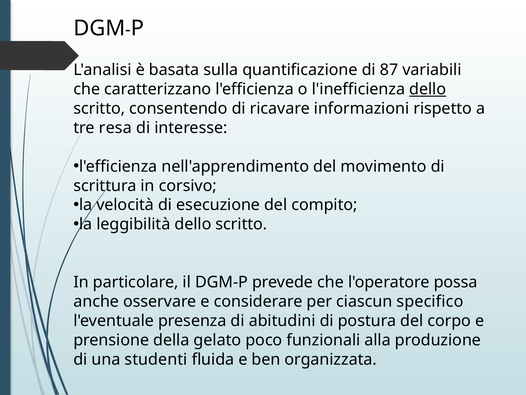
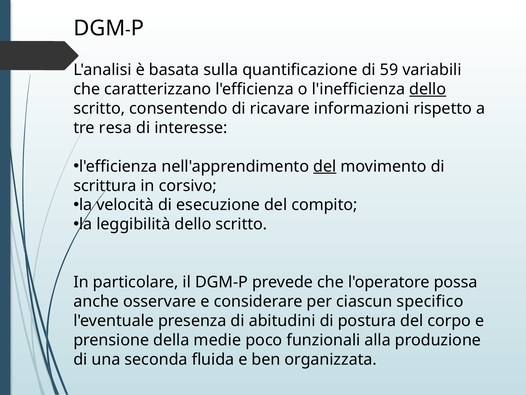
87: 87 -> 59 (389, 70)
del underline: none -> present (325, 166)
gelato: gelato -> medie (217, 340)
studenti: studenti -> seconda (156, 359)
